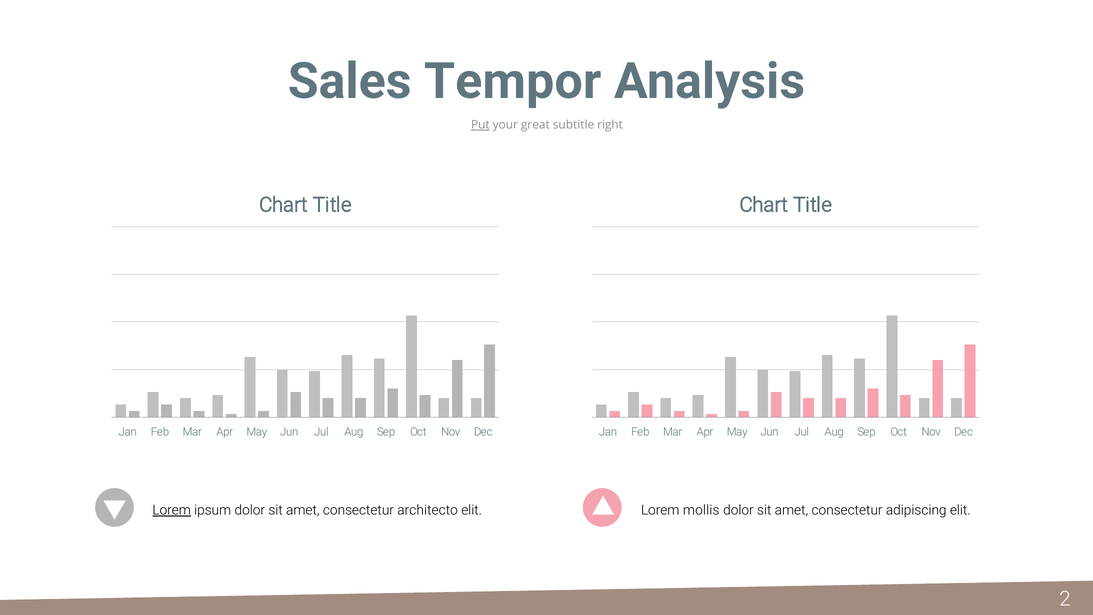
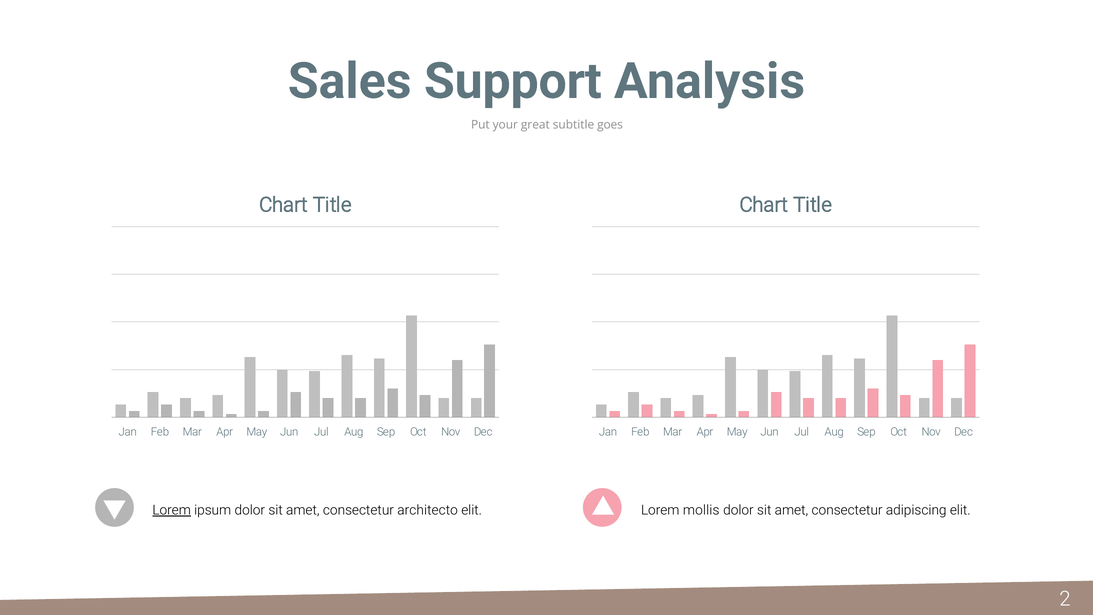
Tempor: Tempor -> Support (513, 81)
Put underline: present -> none (480, 125)
right: right -> goes (610, 125)
